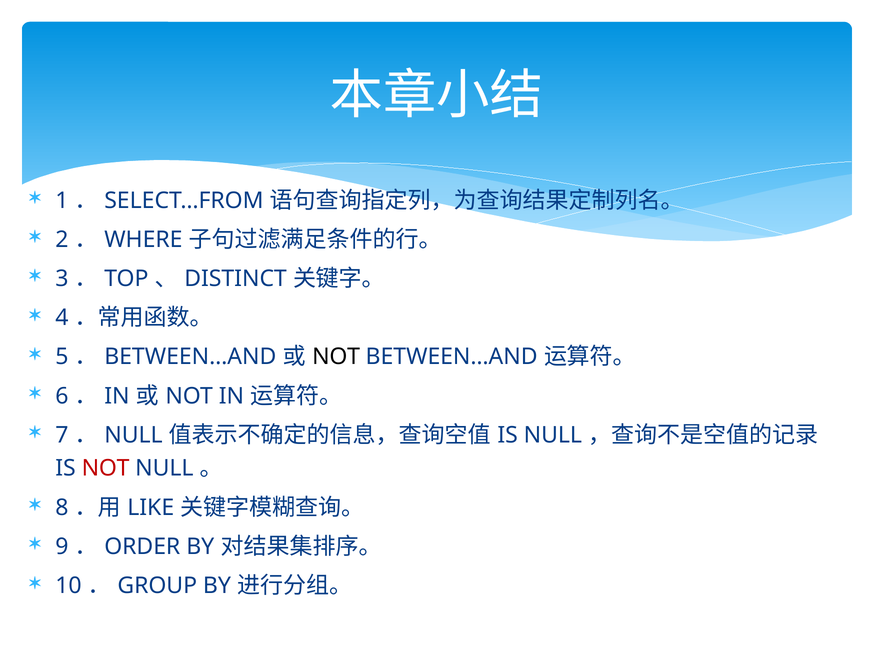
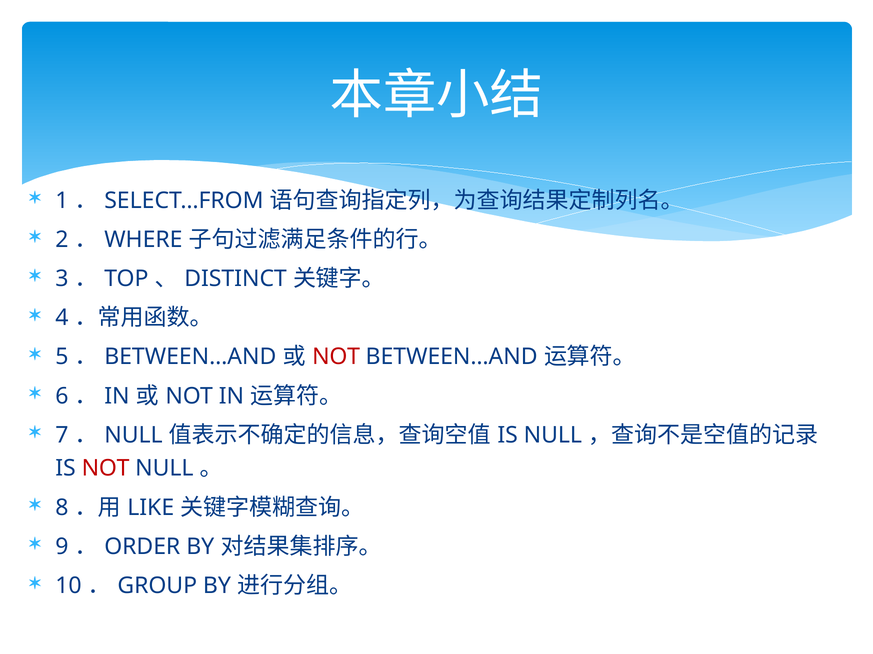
NOT colour: black -> red (336, 357)
